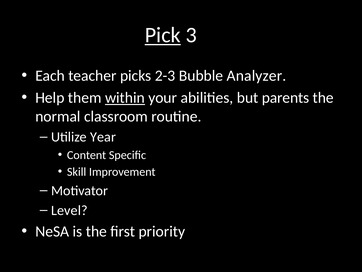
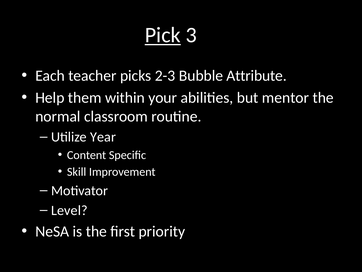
Analyzer: Analyzer -> Attribute (257, 76)
within underline: present -> none (125, 98)
parents: parents -> mentor (285, 98)
